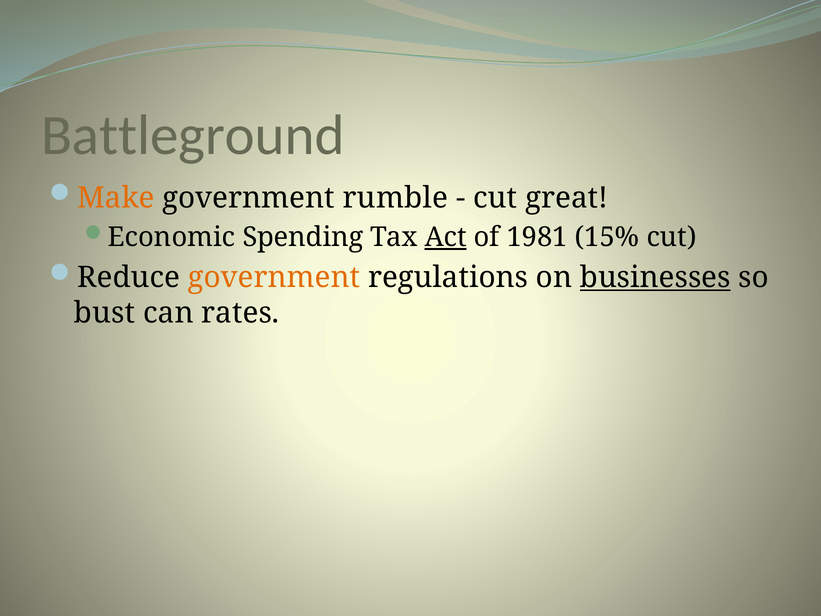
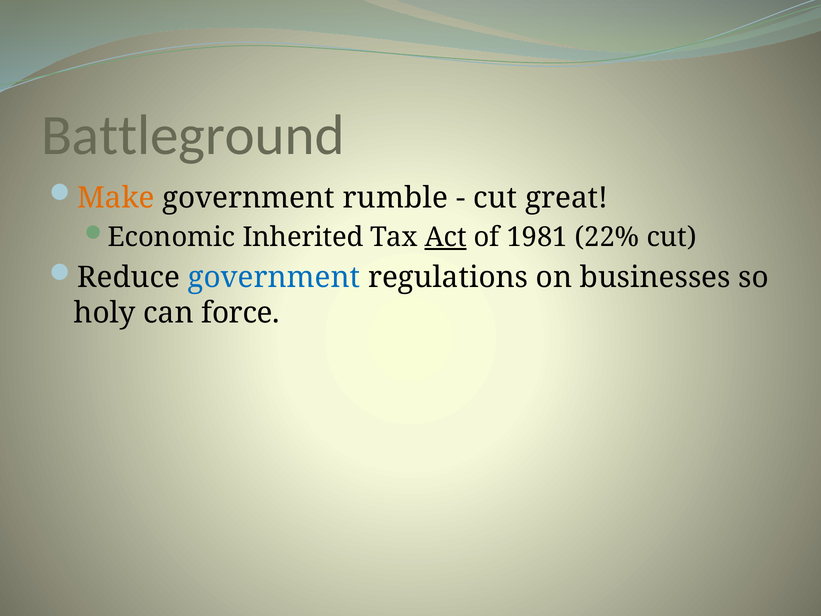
Spending: Spending -> Inherited (303, 237)
15%: 15% -> 22% (607, 237)
government colour: orange -> blue (274, 277)
businesses underline: present -> none (655, 277)
bust: bust -> holy (105, 313)
rates: rates -> force (241, 313)
